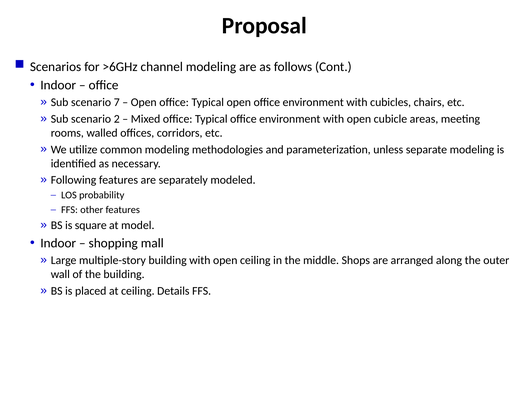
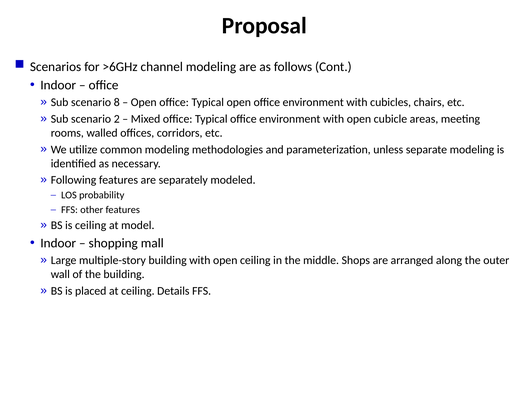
7: 7 -> 8 (117, 102)
is square: square -> ceiling (91, 225)
